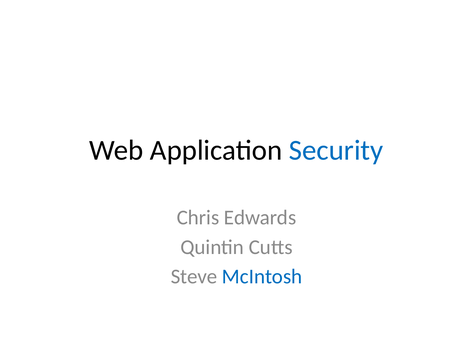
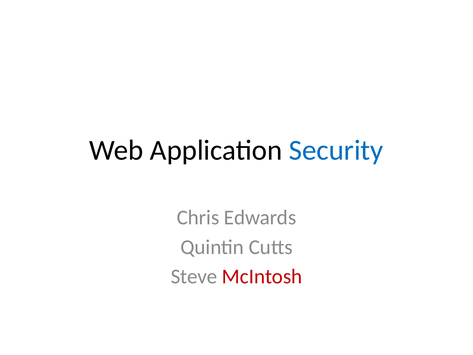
McIntosh colour: blue -> red (262, 276)
